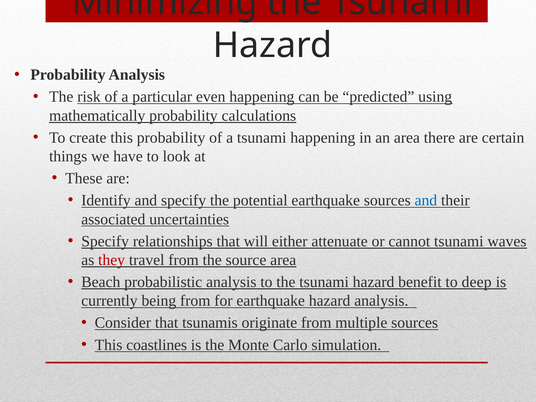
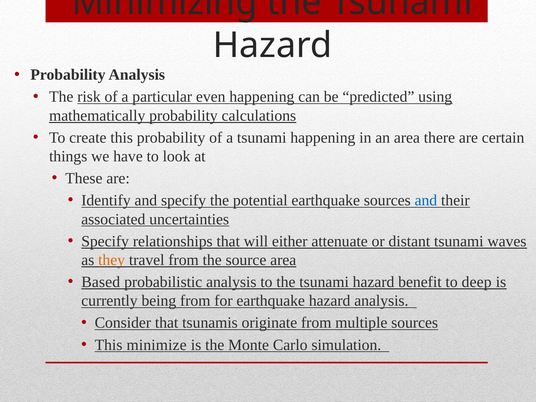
cannot: cannot -> distant (409, 241)
they colour: red -> orange (112, 260)
Beach: Beach -> Based (101, 282)
coastlines: coastlines -> minimize (157, 345)
